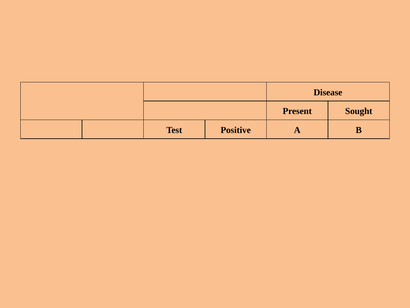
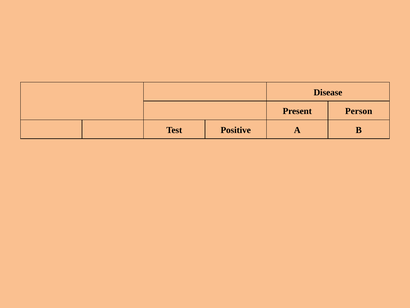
Sought: Sought -> Person (359, 111)
